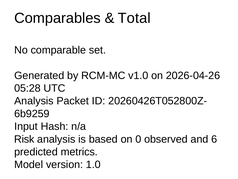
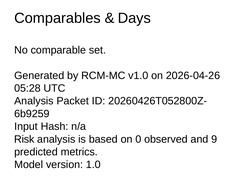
Total: Total -> Days (134, 18)
6: 6 -> 9 (214, 139)
